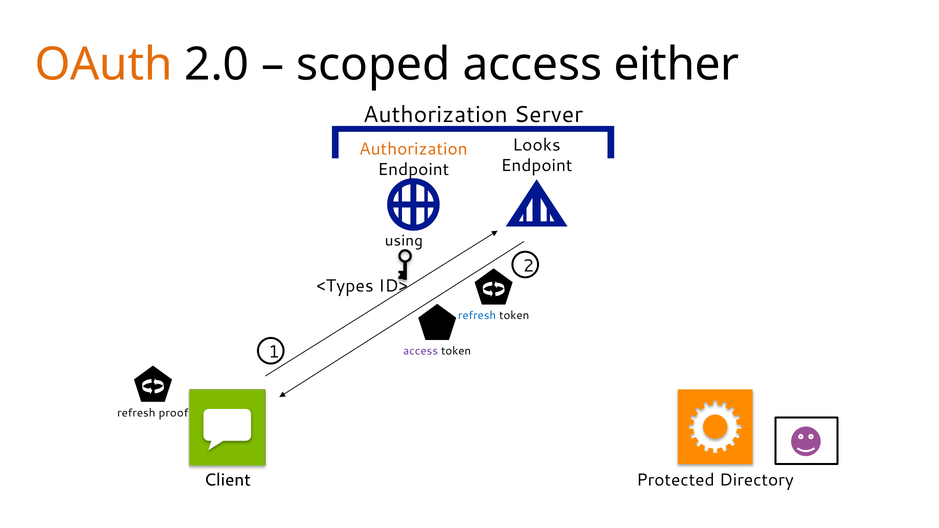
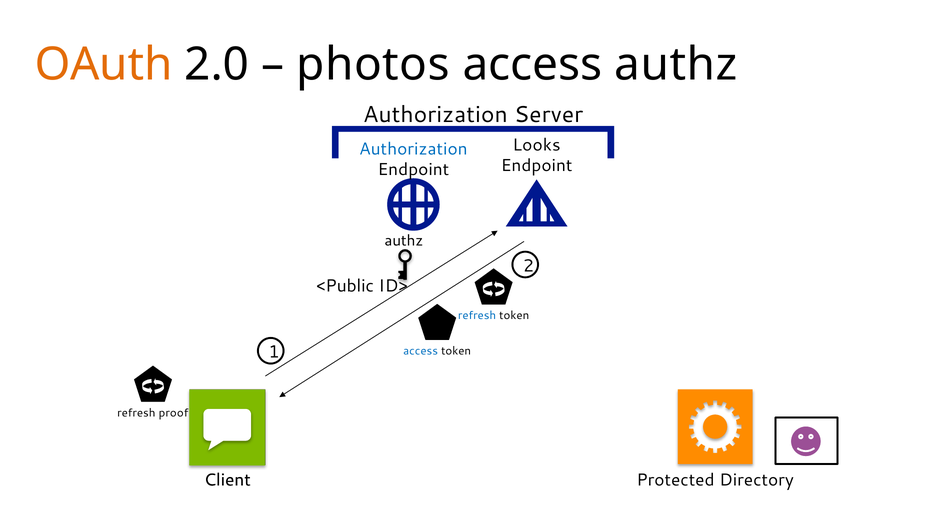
scoped: scoped -> photos (373, 64)
access either: either -> authz (676, 64)
Authorization colour: orange -> blue (413, 149)
using: using -> authz (404, 241)
<Types: <Types -> <Public (345, 286)
access colour: purple -> blue (421, 351)
